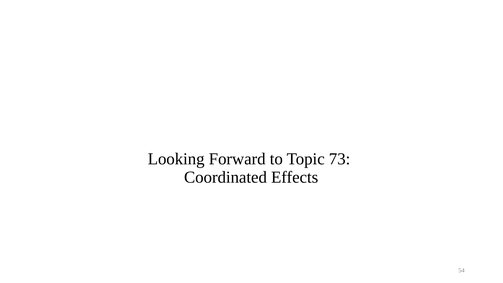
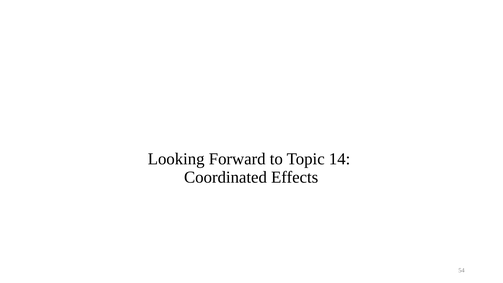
73: 73 -> 14 (340, 159)
